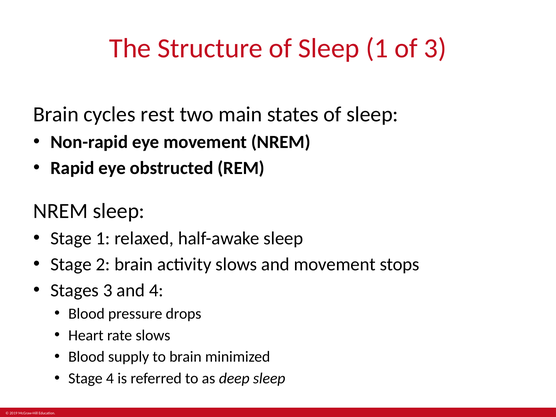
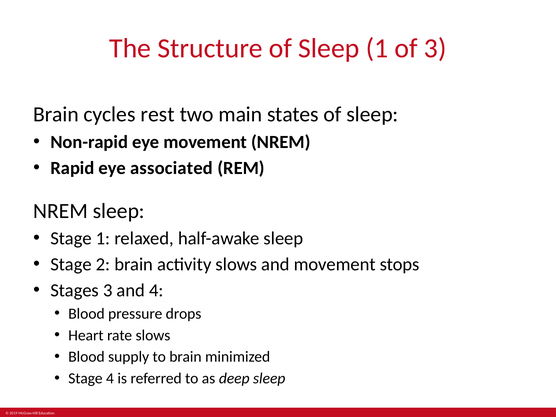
obstructed: obstructed -> associated (172, 168)
